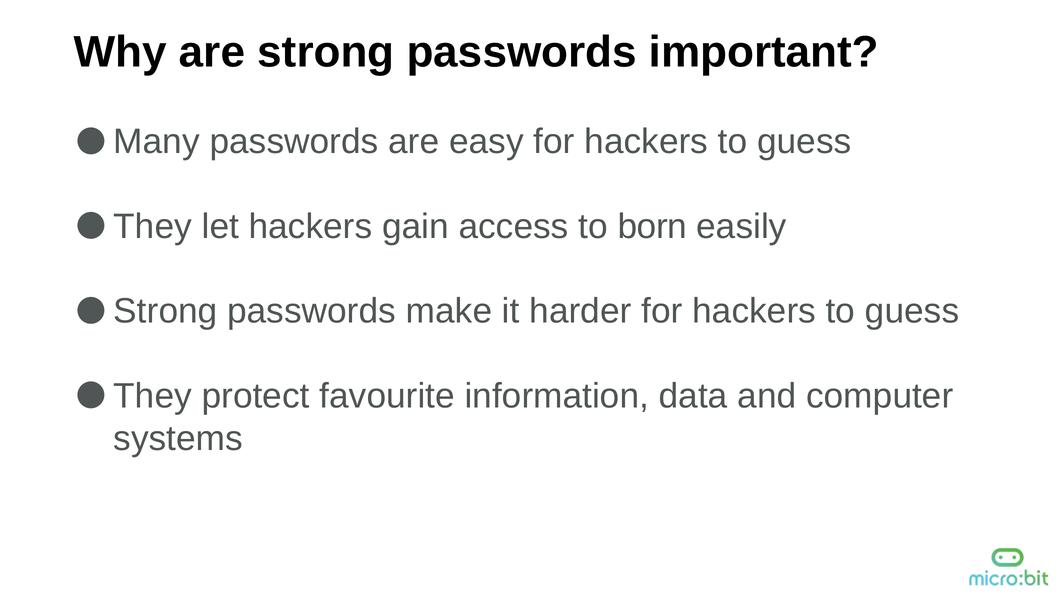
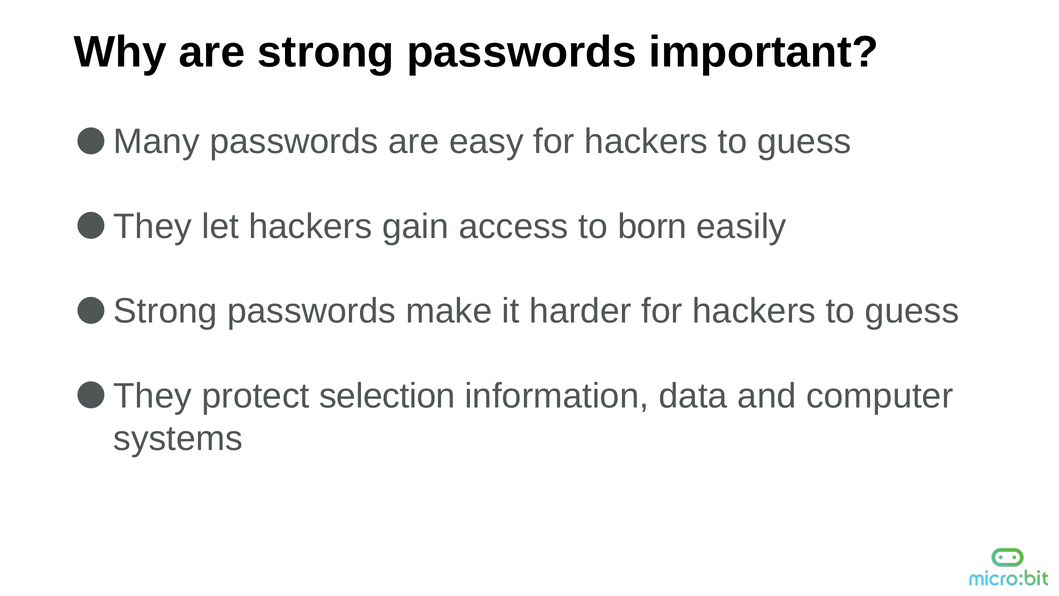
favourite: favourite -> selection (387, 396)
